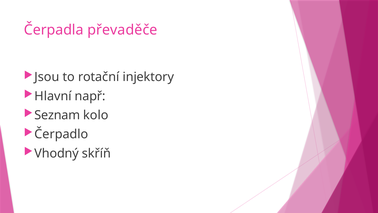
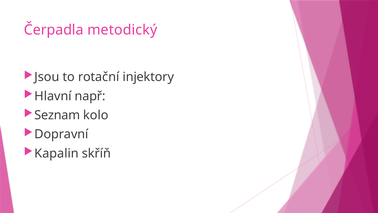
převaděče: převaděče -> metodický (122, 30)
Čerpadlo: Čerpadlo -> Dopravní (61, 134)
Vhodný: Vhodný -> Kapalin (57, 153)
